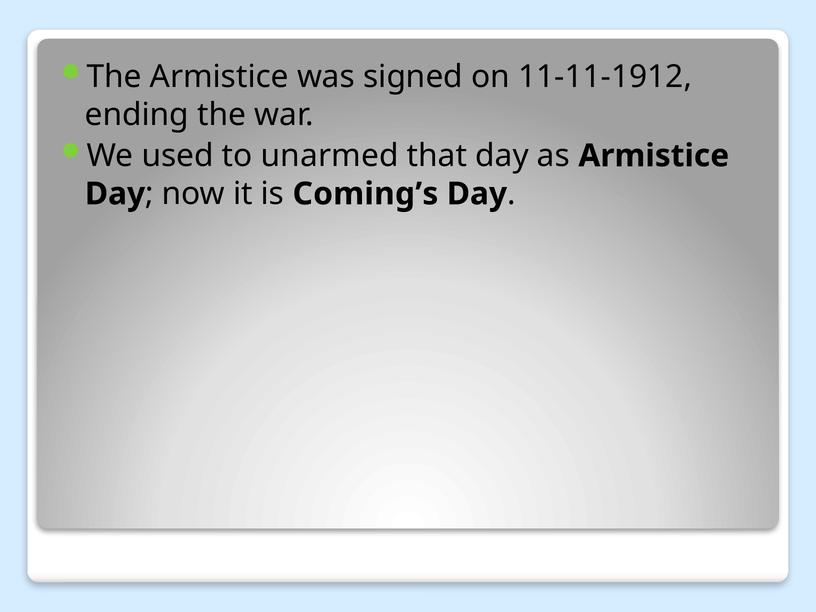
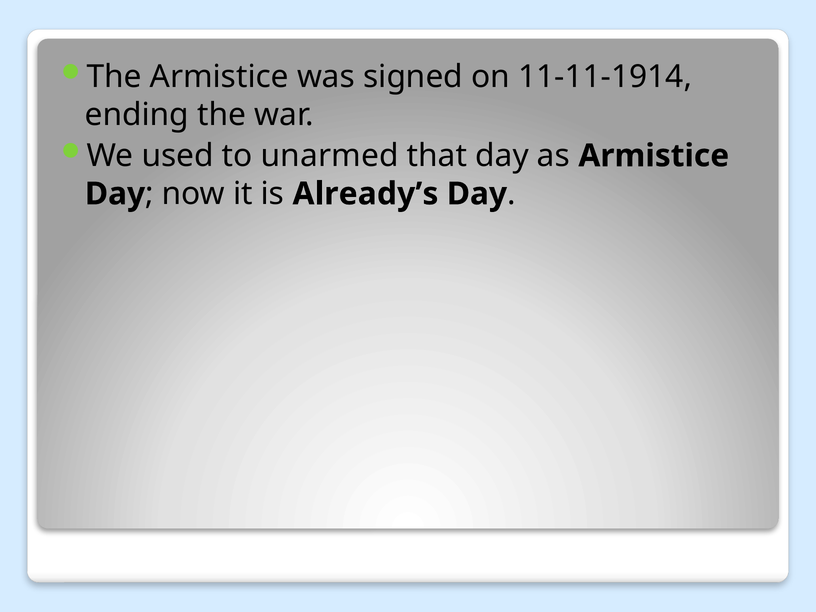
11-11-1912: 11-11-1912 -> 11-11-1914 (605, 77)
Coming’s: Coming’s -> Already’s (365, 194)
